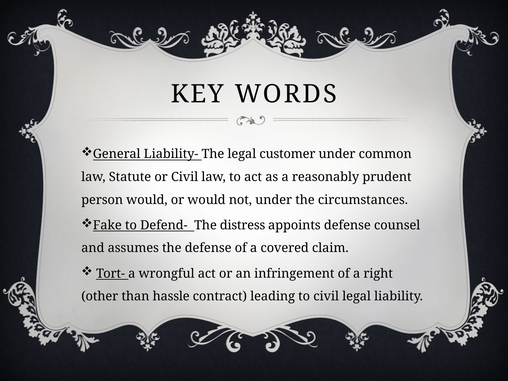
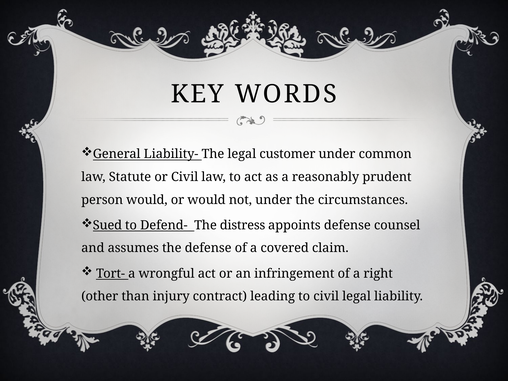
Fake: Fake -> Sued (107, 225)
hassle: hassle -> injury (171, 296)
